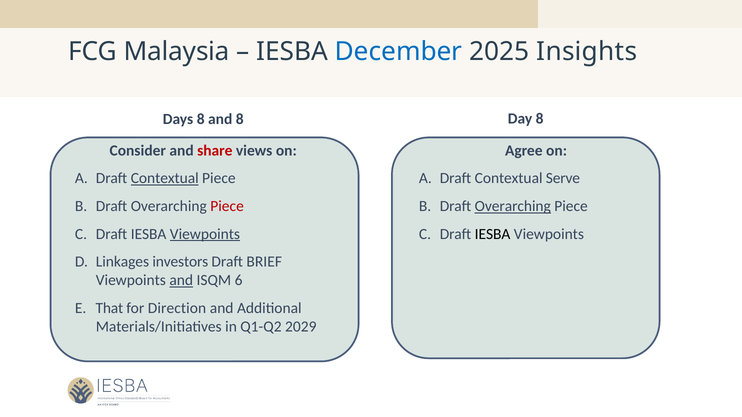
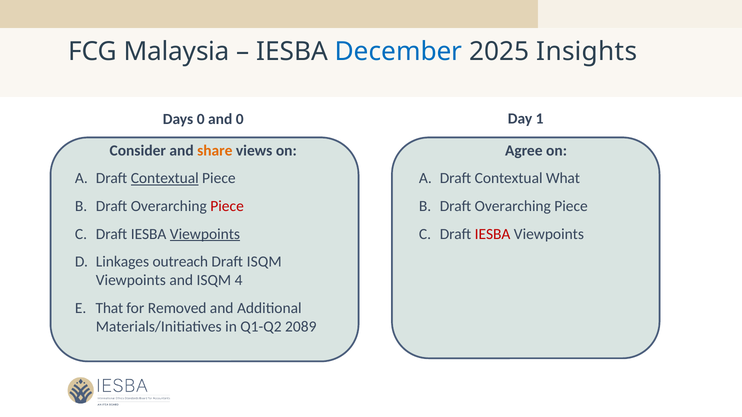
Days 8: 8 -> 0 (201, 119)
and 8: 8 -> 0 (240, 119)
Day 8: 8 -> 1 (540, 119)
share colour: red -> orange (215, 151)
Serve: Serve -> What (563, 179)
Overarching underline: present -> none (513, 206)
IESBA colour: black -> red (493, 234)
investors: investors -> outreach (180, 262)
Draft BRIEF: BRIEF -> ISQM (264, 262)
and underline: present -> none (181, 281)
6: 6 -> 4 (239, 281)
Direction: Direction -> Removed (177, 308)
2029: 2029 -> 2089 (301, 327)
